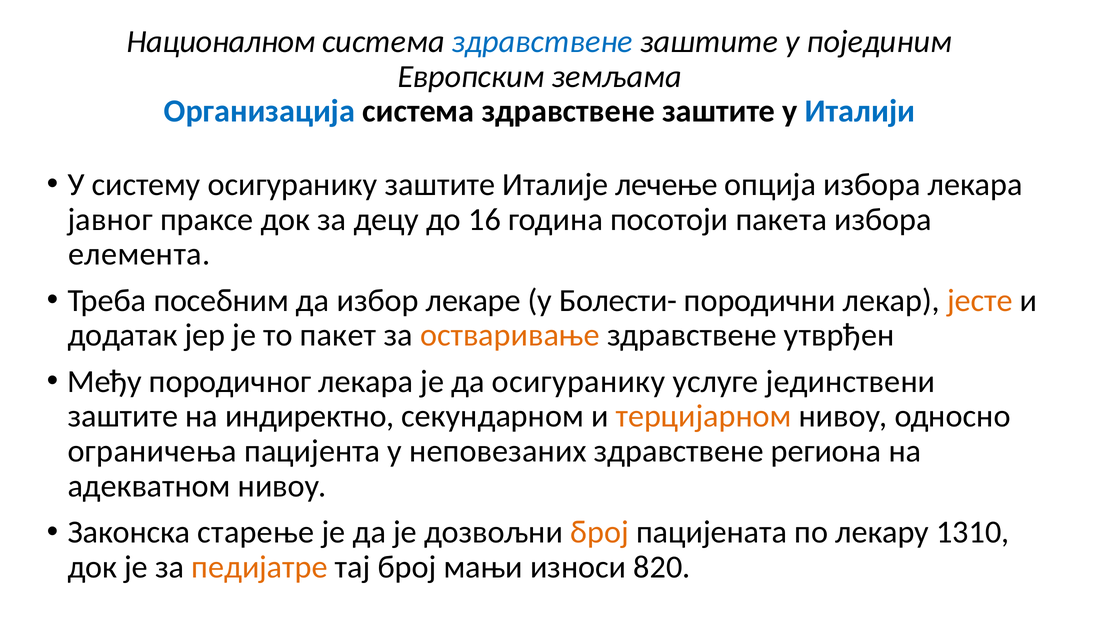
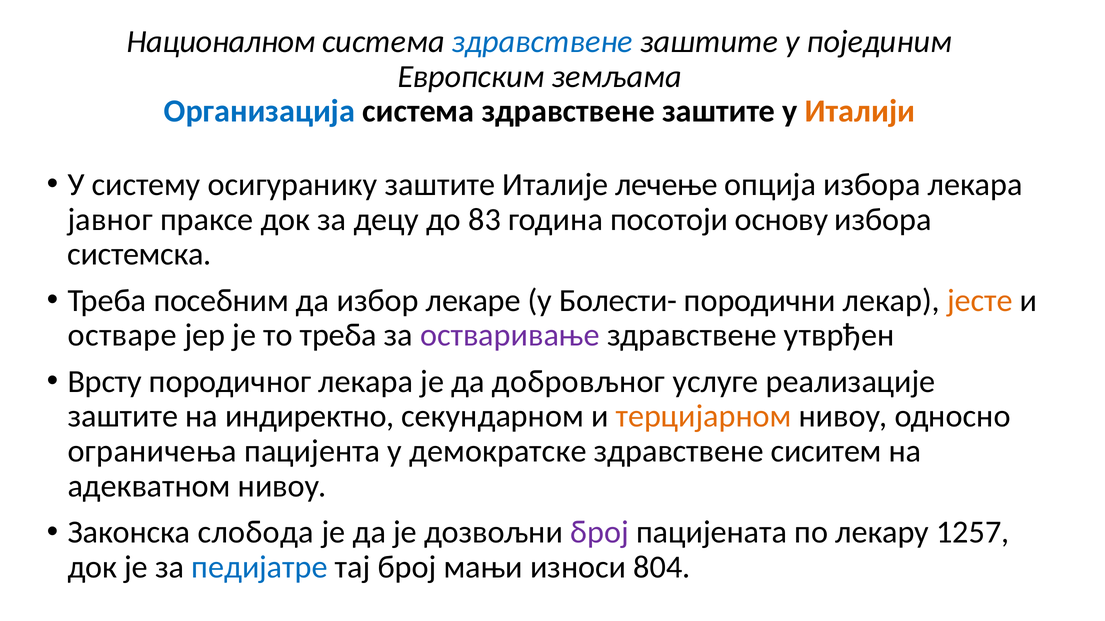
Италији colour: blue -> orange (860, 111)
16: 16 -> 83 (485, 220)
пакета: пакета -> основу (782, 220)
елемента: елемента -> системска (139, 254)
додатак: додатак -> остваре (122, 336)
то пакет: пакет -> треба (338, 336)
остваривање colour: orange -> purple (510, 336)
Међу: Међу -> Врсту (105, 382)
да осигуранику: осигуранику -> добровљног (579, 382)
јединствени: јединствени -> реализације (851, 382)
неповезаних: неповезаних -> демократске (498, 451)
региона: региона -> сиситем (826, 451)
старење: старење -> слобода (256, 533)
број colour: orange -> purple (599, 533)
1310: 1310 -> 1257 (973, 533)
педијатре colour: orange -> blue (260, 567)
820: 820 -> 804 (662, 567)
